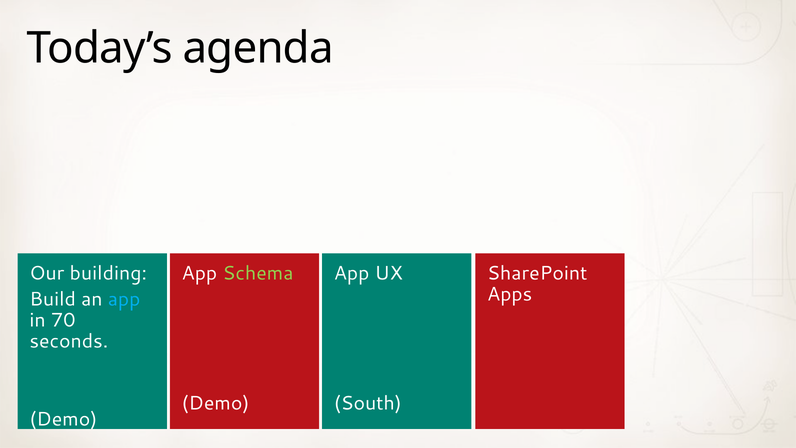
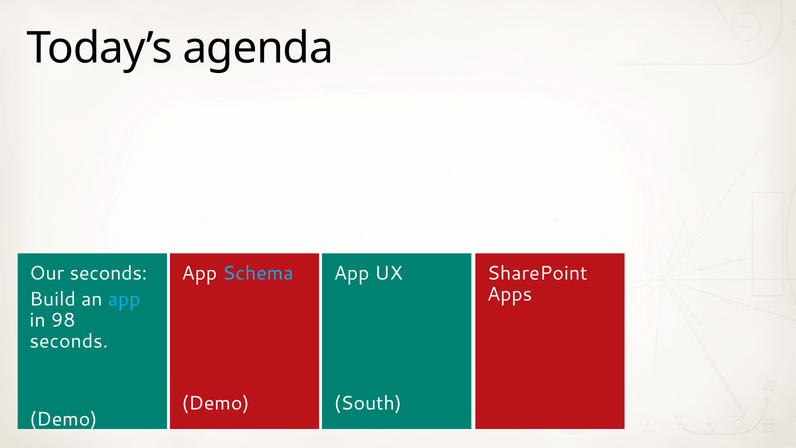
Our building: building -> seconds (108, 273)
Schema colour: light green -> light blue (258, 273)
70: 70 -> 98 (63, 320)
